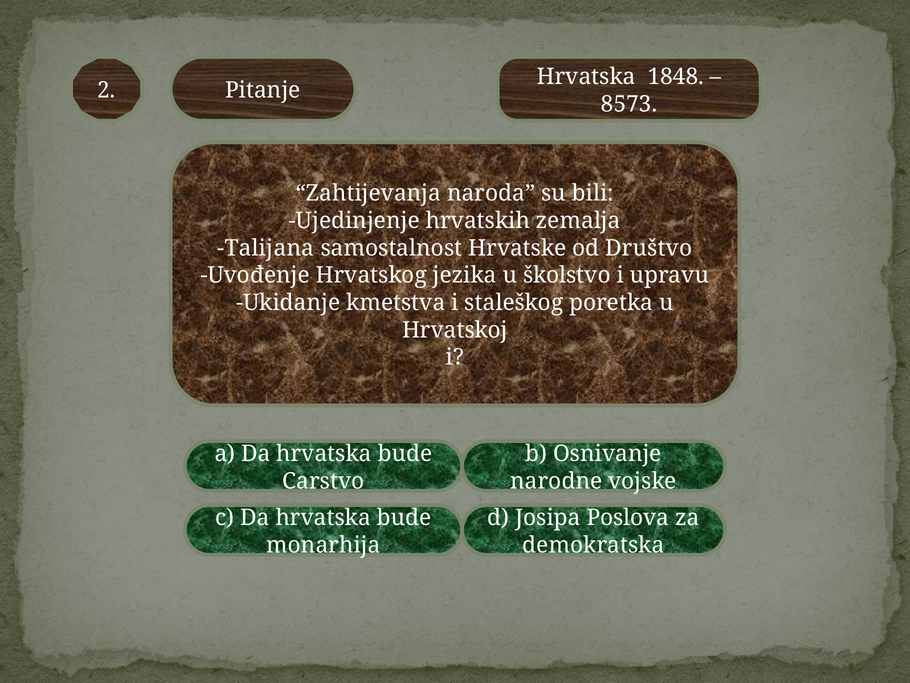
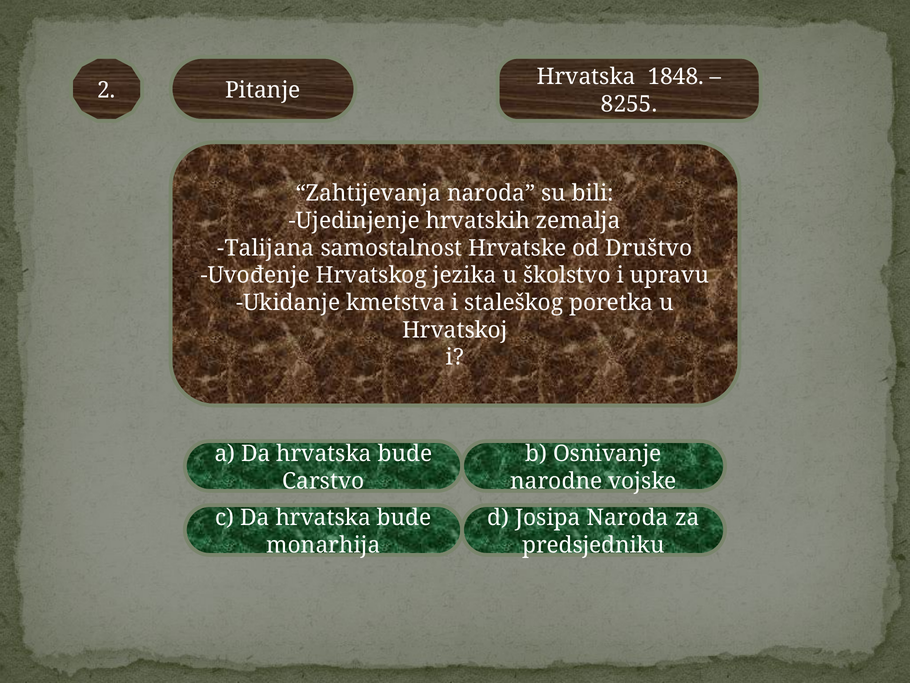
8573: 8573 -> 8255 (629, 104)
Josipa Poslova: Poslova -> Naroda (628, 518)
demokratska: demokratska -> predsjedniku (594, 545)
